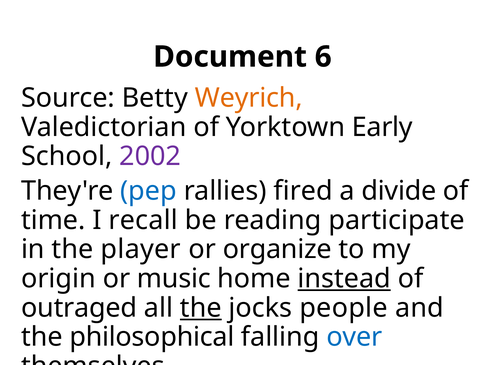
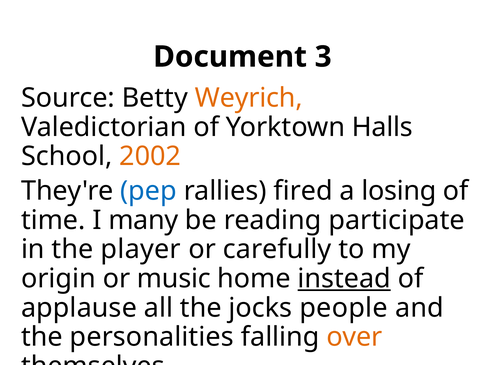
6: 6 -> 3 (323, 57)
Early: Early -> Halls (382, 127)
2002 colour: purple -> orange (150, 156)
divide: divide -> losing (399, 191)
recall: recall -> many (143, 220)
organize: organize -> carefully (277, 249)
outraged: outraged -> applause (79, 307)
the underline: present -> none (201, 307)
philosophical: philosophical -> personalities (152, 337)
over colour: blue -> orange (354, 337)
